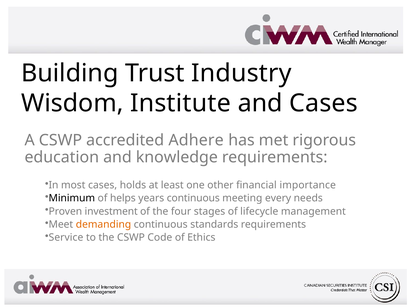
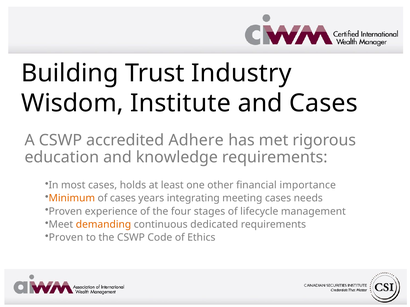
Minimum colour: black -> orange (72, 199)
of helps: helps -> cases (123, 199)
years continuous: continuous -> integrating (193, 199)
meeting every: every -> cases (278, 199)
investment: investment -> experience (111, 212)
standards: standards -> dedicated (214, 225)
Service: Service -> Proven (66, 238)
